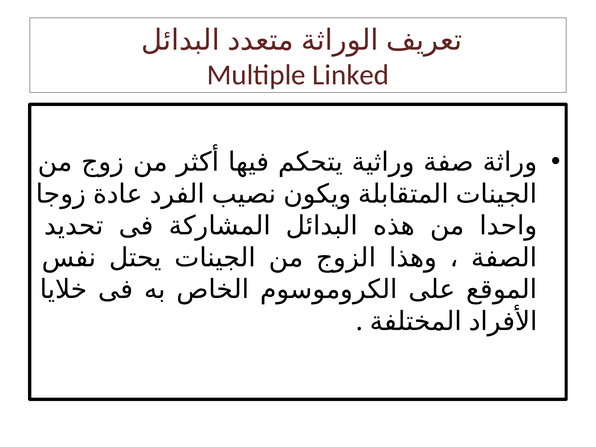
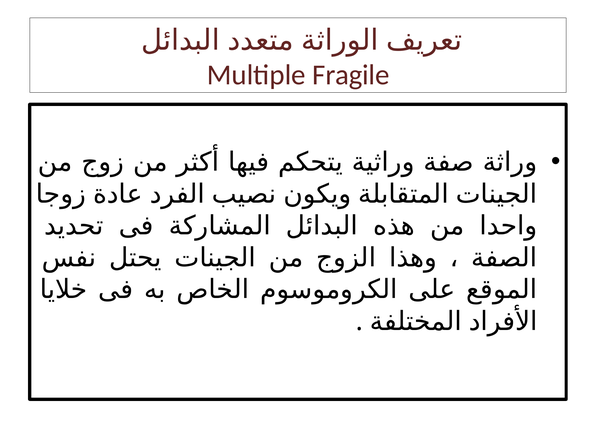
Linked: Linked -> Fragile (351, 75)
